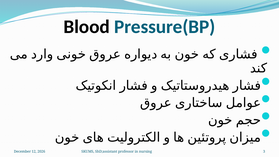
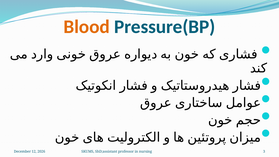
Blood colour: black -> orange (87, 27)
